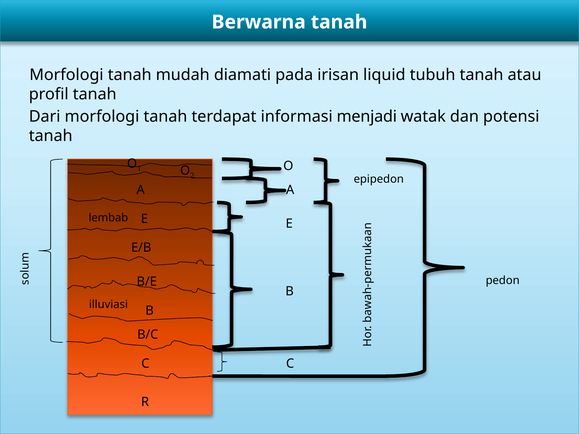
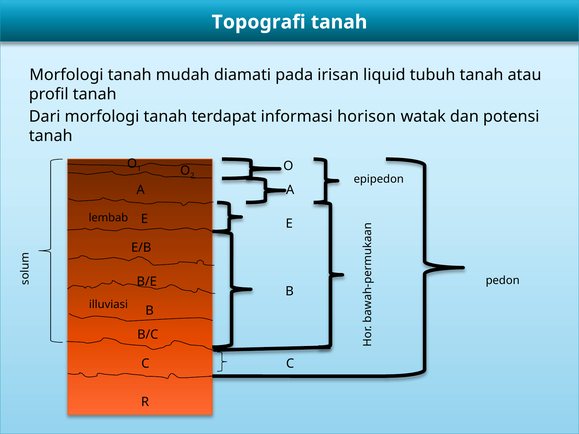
Berwarna: Berwarna -> Topografi (259, 22)
menjadi: menjadi -> horison (367, 117)
